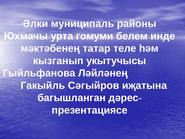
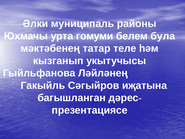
инде: инде -> була (163, 36)
